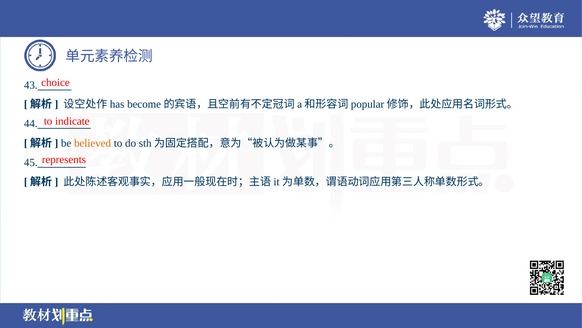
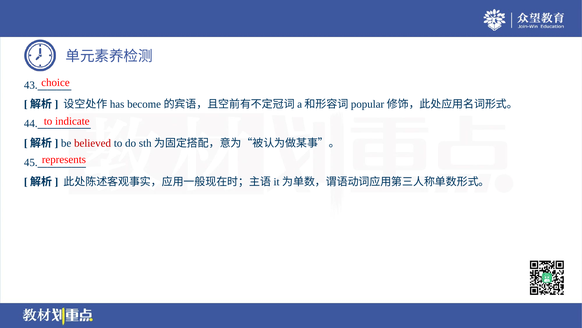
believed colour: orange -> red (93, 143)
